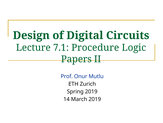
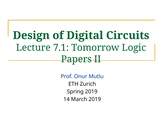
Procedure: Procedure -> Tomorrow (95, 47)
